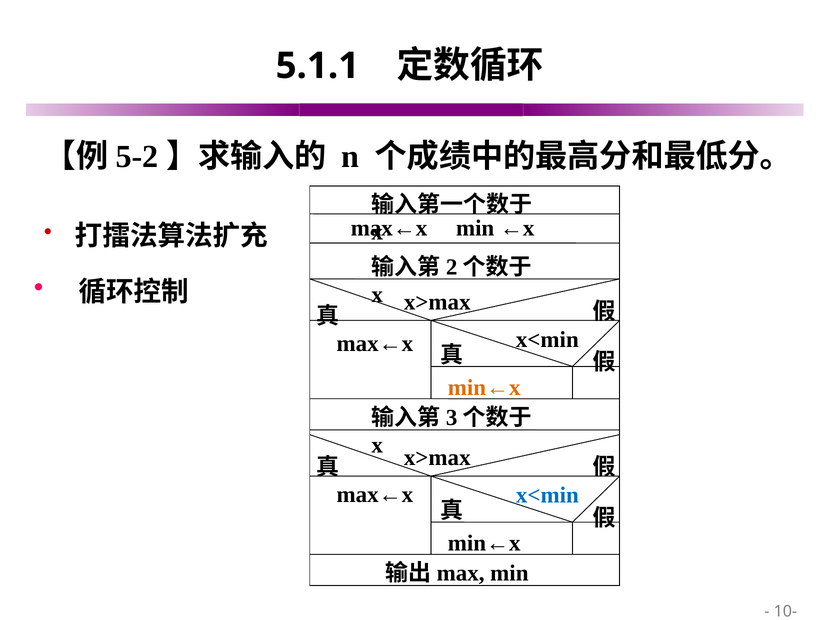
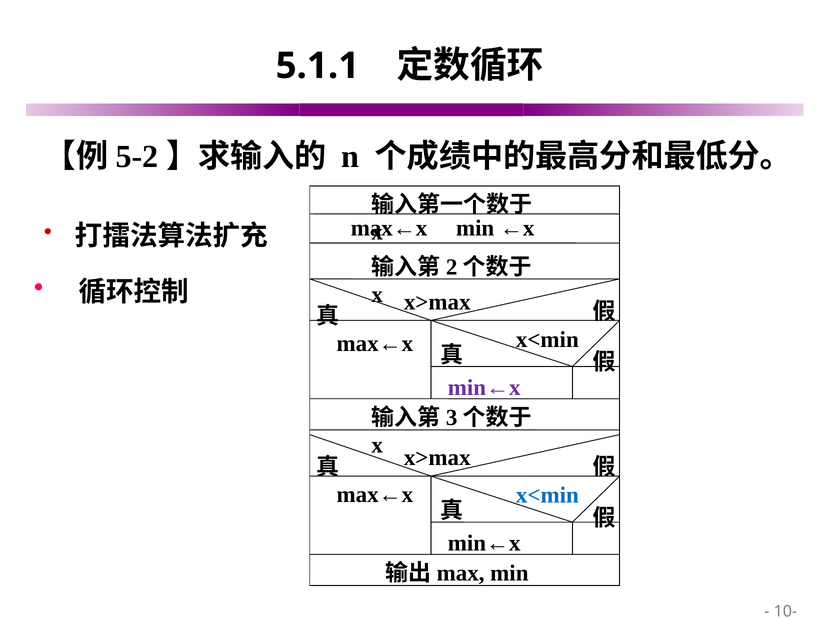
min←x colour: orange -> purple (484, 387)
